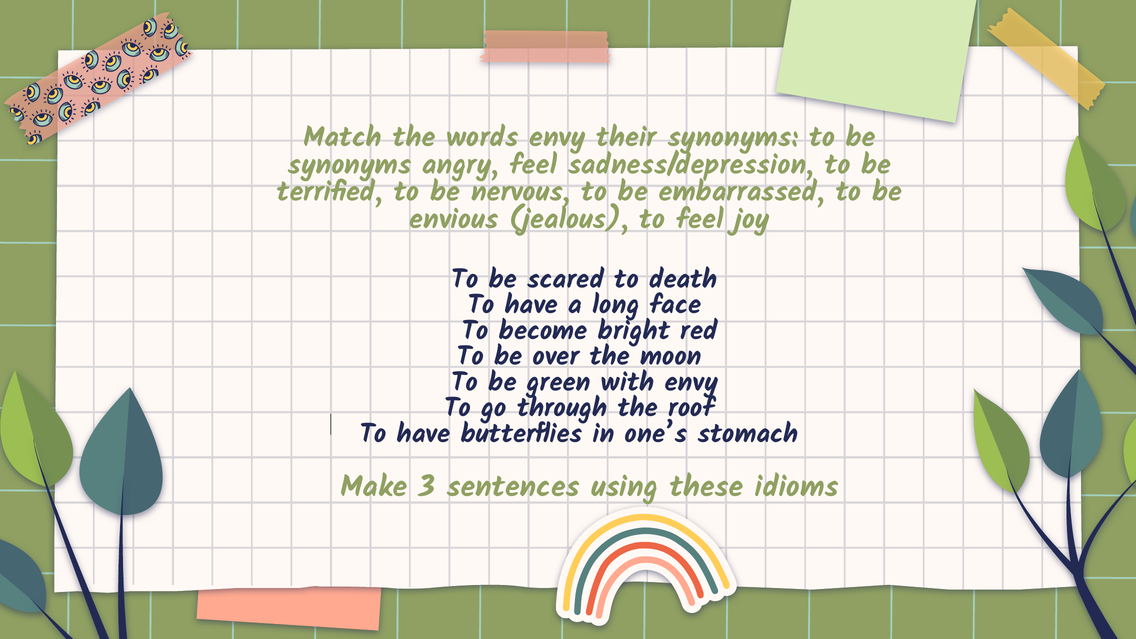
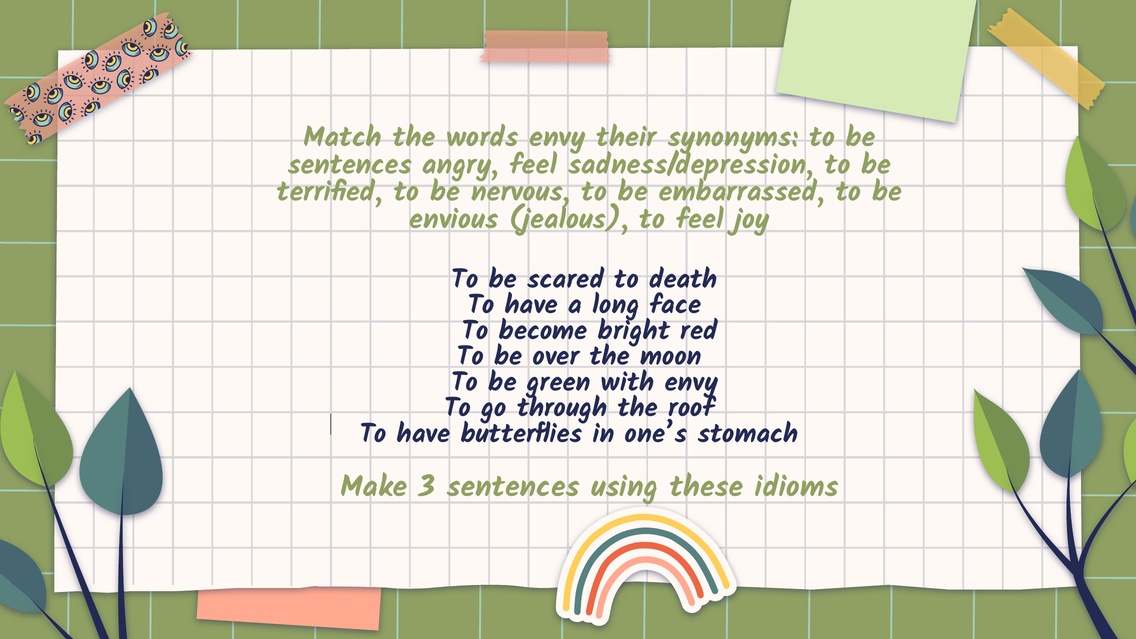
synonyms: synonyms -> sentences (350, 165)
